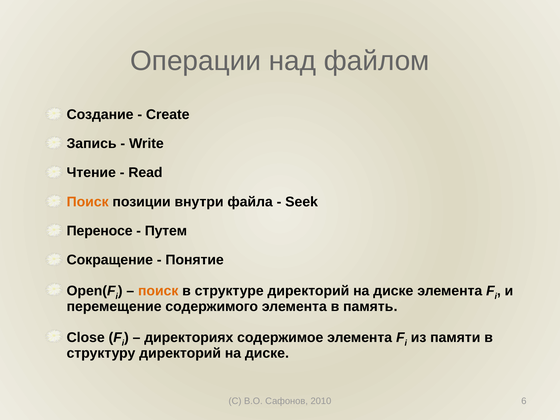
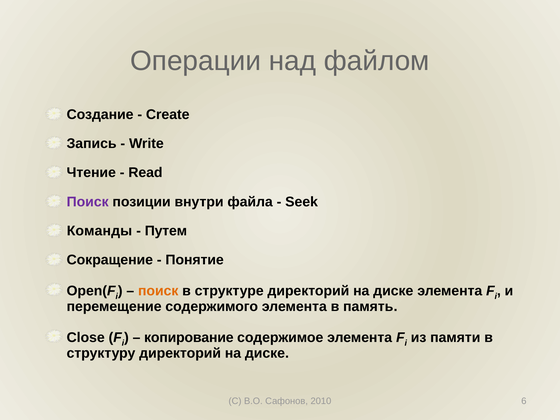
Поиск colour: orange -> purple (88, 202)
Переносе: Переносе -> Команды (99, 231)
директориях: директориях -> копирование (189, 338)
